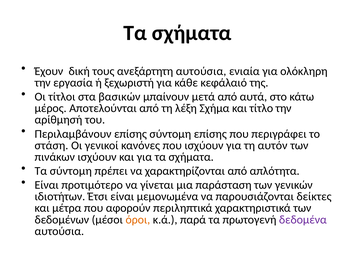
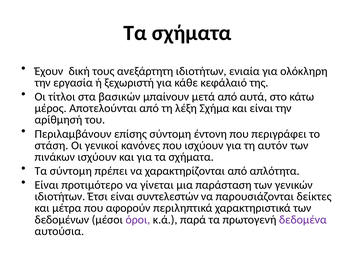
ανεξάρτητη αυτούσια: αυτούσια -> ιδιοτήτων (201, 71)
και τίτλο: τίτλο -> είναι (261, 108)
σύντομη επίσης: επίσης -> έντονη (210, 134)
μεμονωμένα: μεμονωμένα -> συντελεστών (168, 197)
όροι colour: orange -> purple (138, 220)
